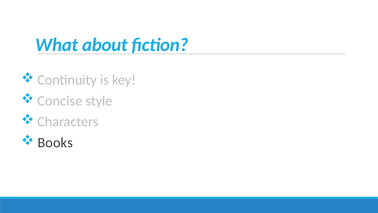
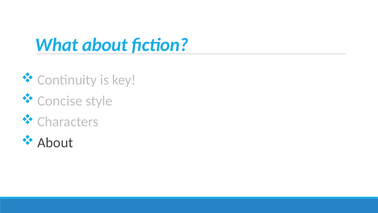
Books: Books -> About (55, 142)
